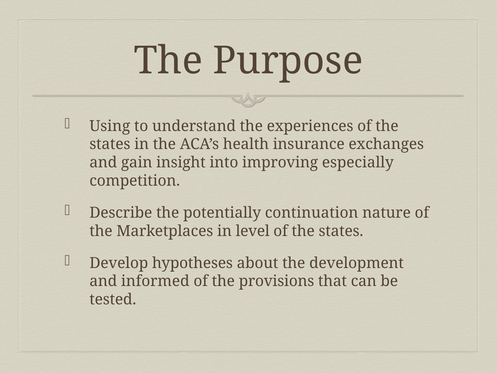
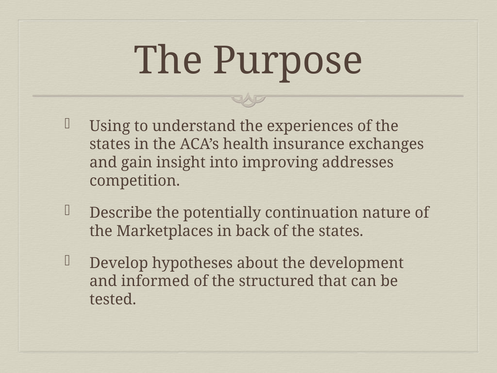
especially: especially -> addresses (358, 162)
level: level -> back (253, 231)
provisions: provisions -> structured (277, 281)
